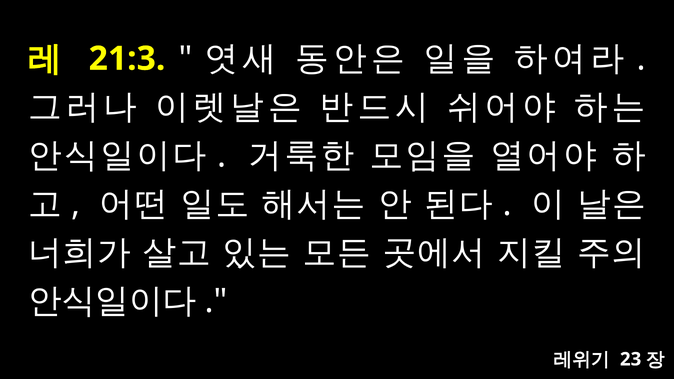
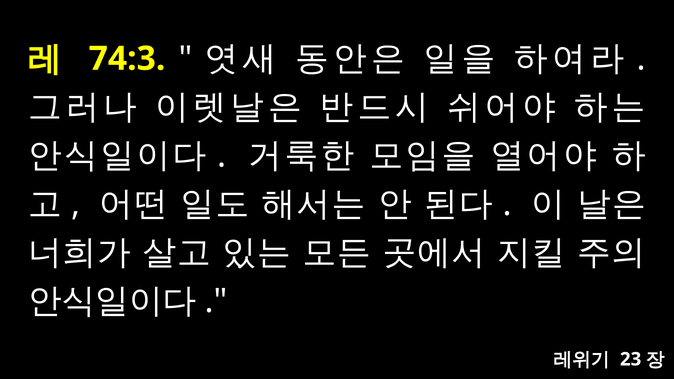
21:3: 21:3 -> 74:3 (127, 59)
